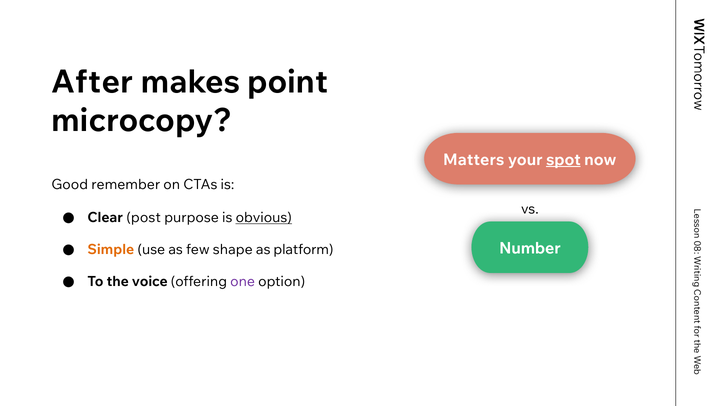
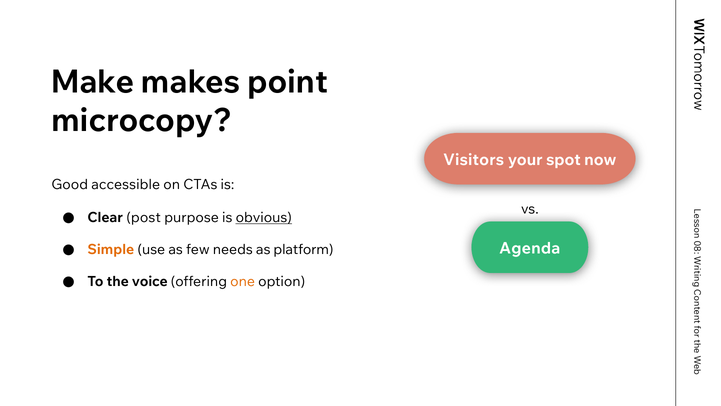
After: After -> Make (93, 82)
Matters: Matters -> Visitors (474, 160)
spot underline: present -> none (563, 160)
remember: remember -> accessible (126, 185)
Number: Number -> Agenda (530, 248)
shape: shape -> needs (233, 249)
one colour: purple -> orange (243, 281)
